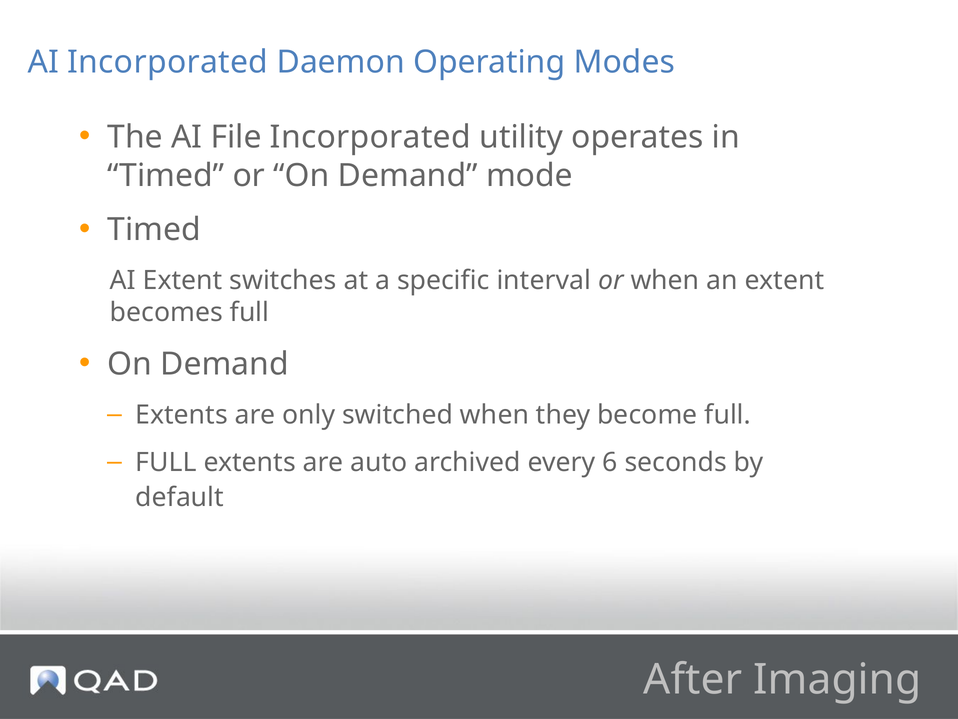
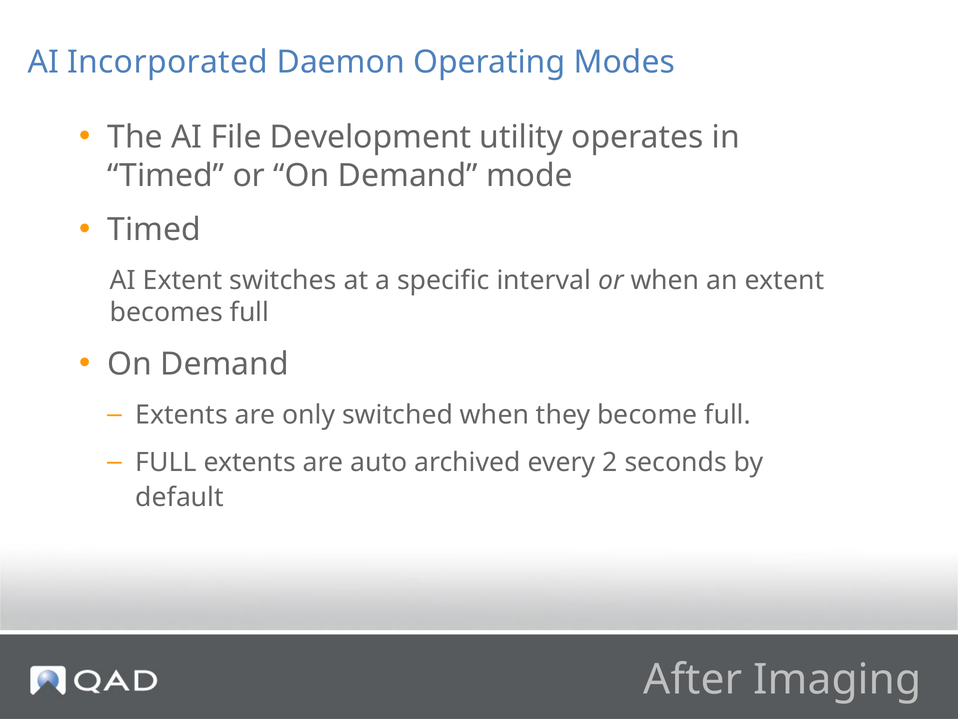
File Incorporated: Incorporated -> Development (371, 137)
6: 6 -> 2 (610, 462)
